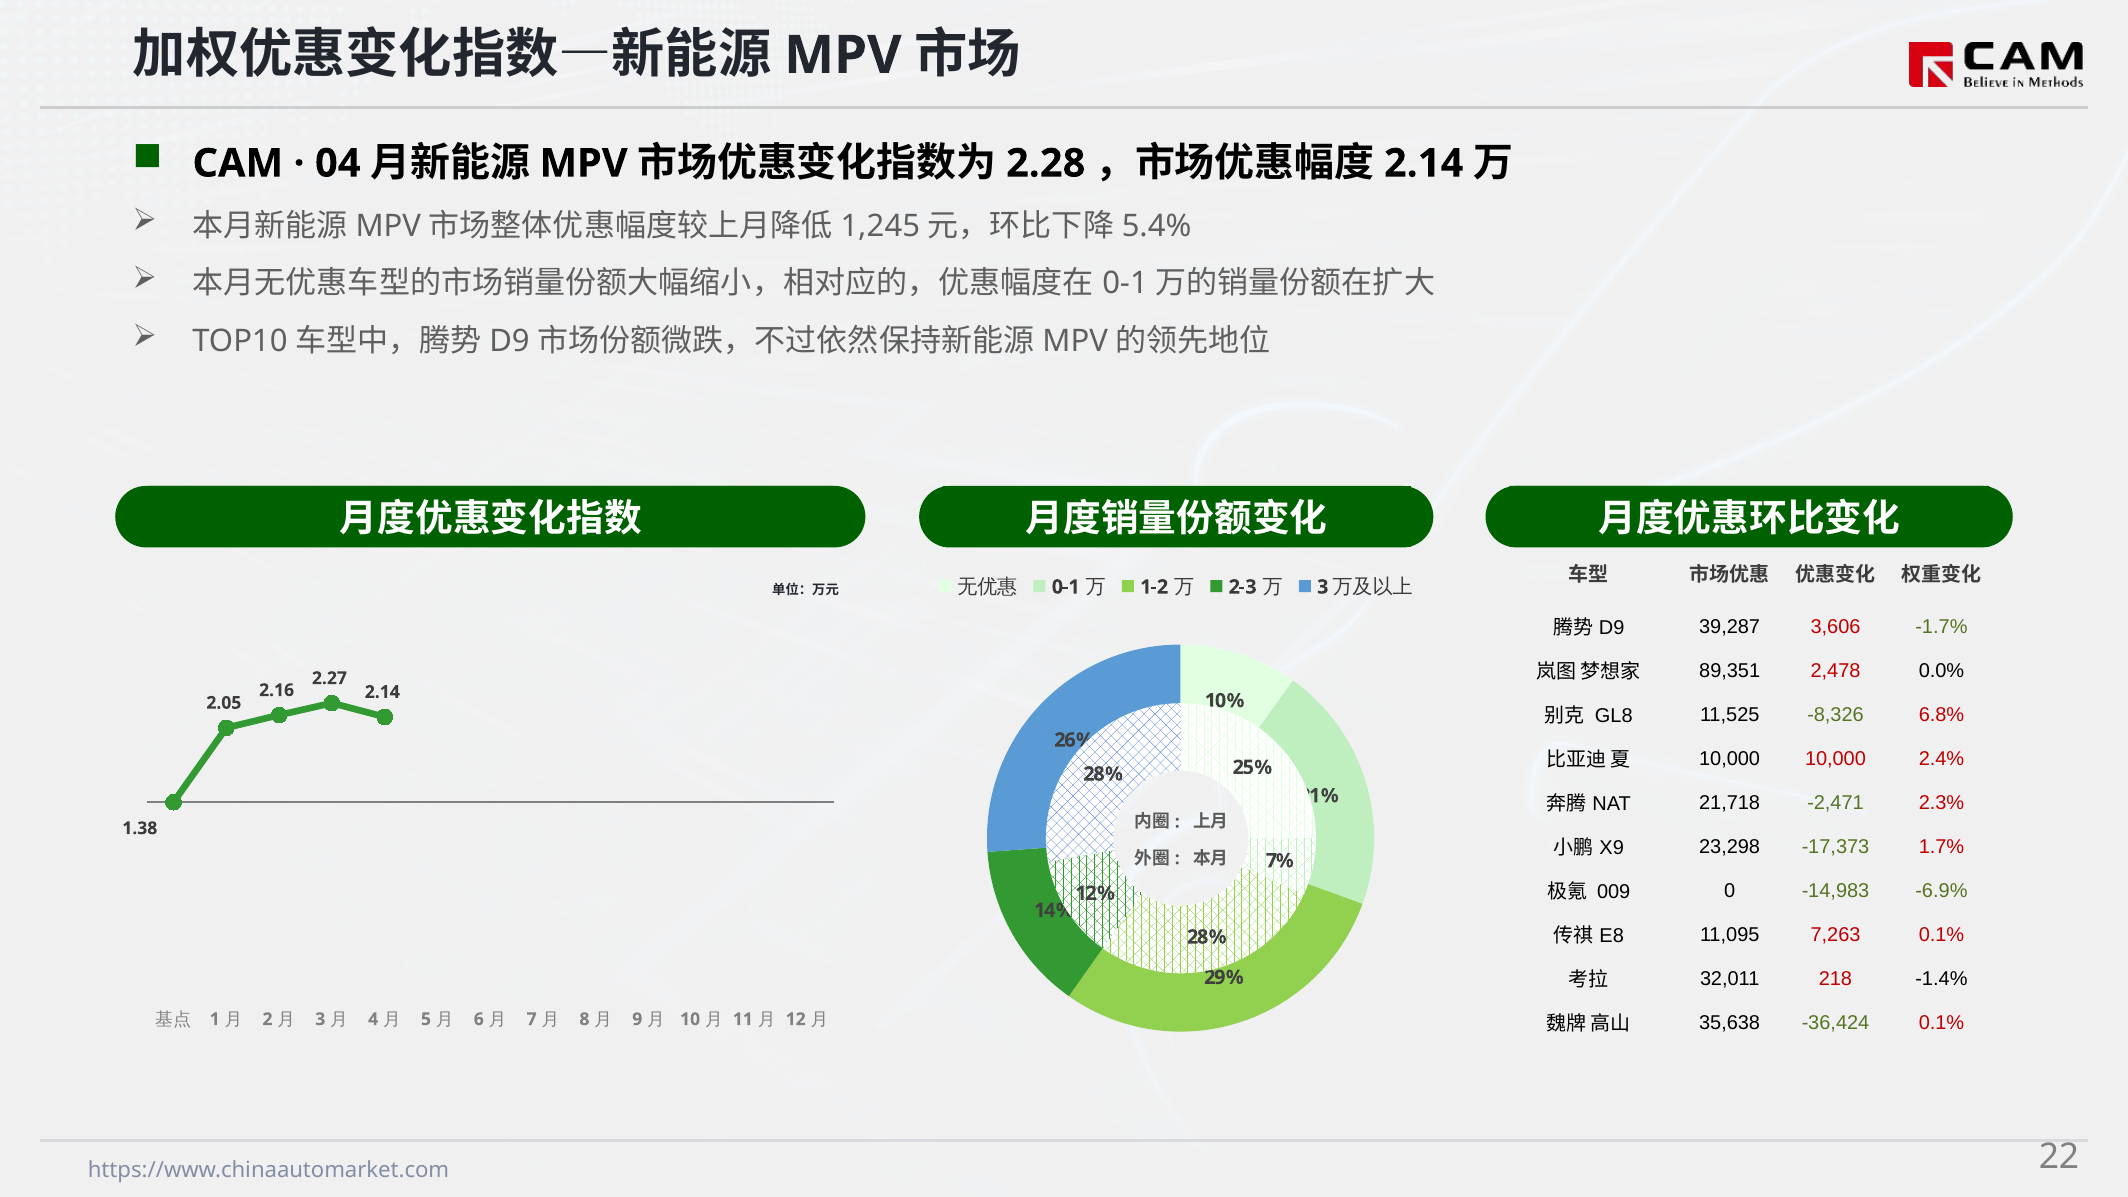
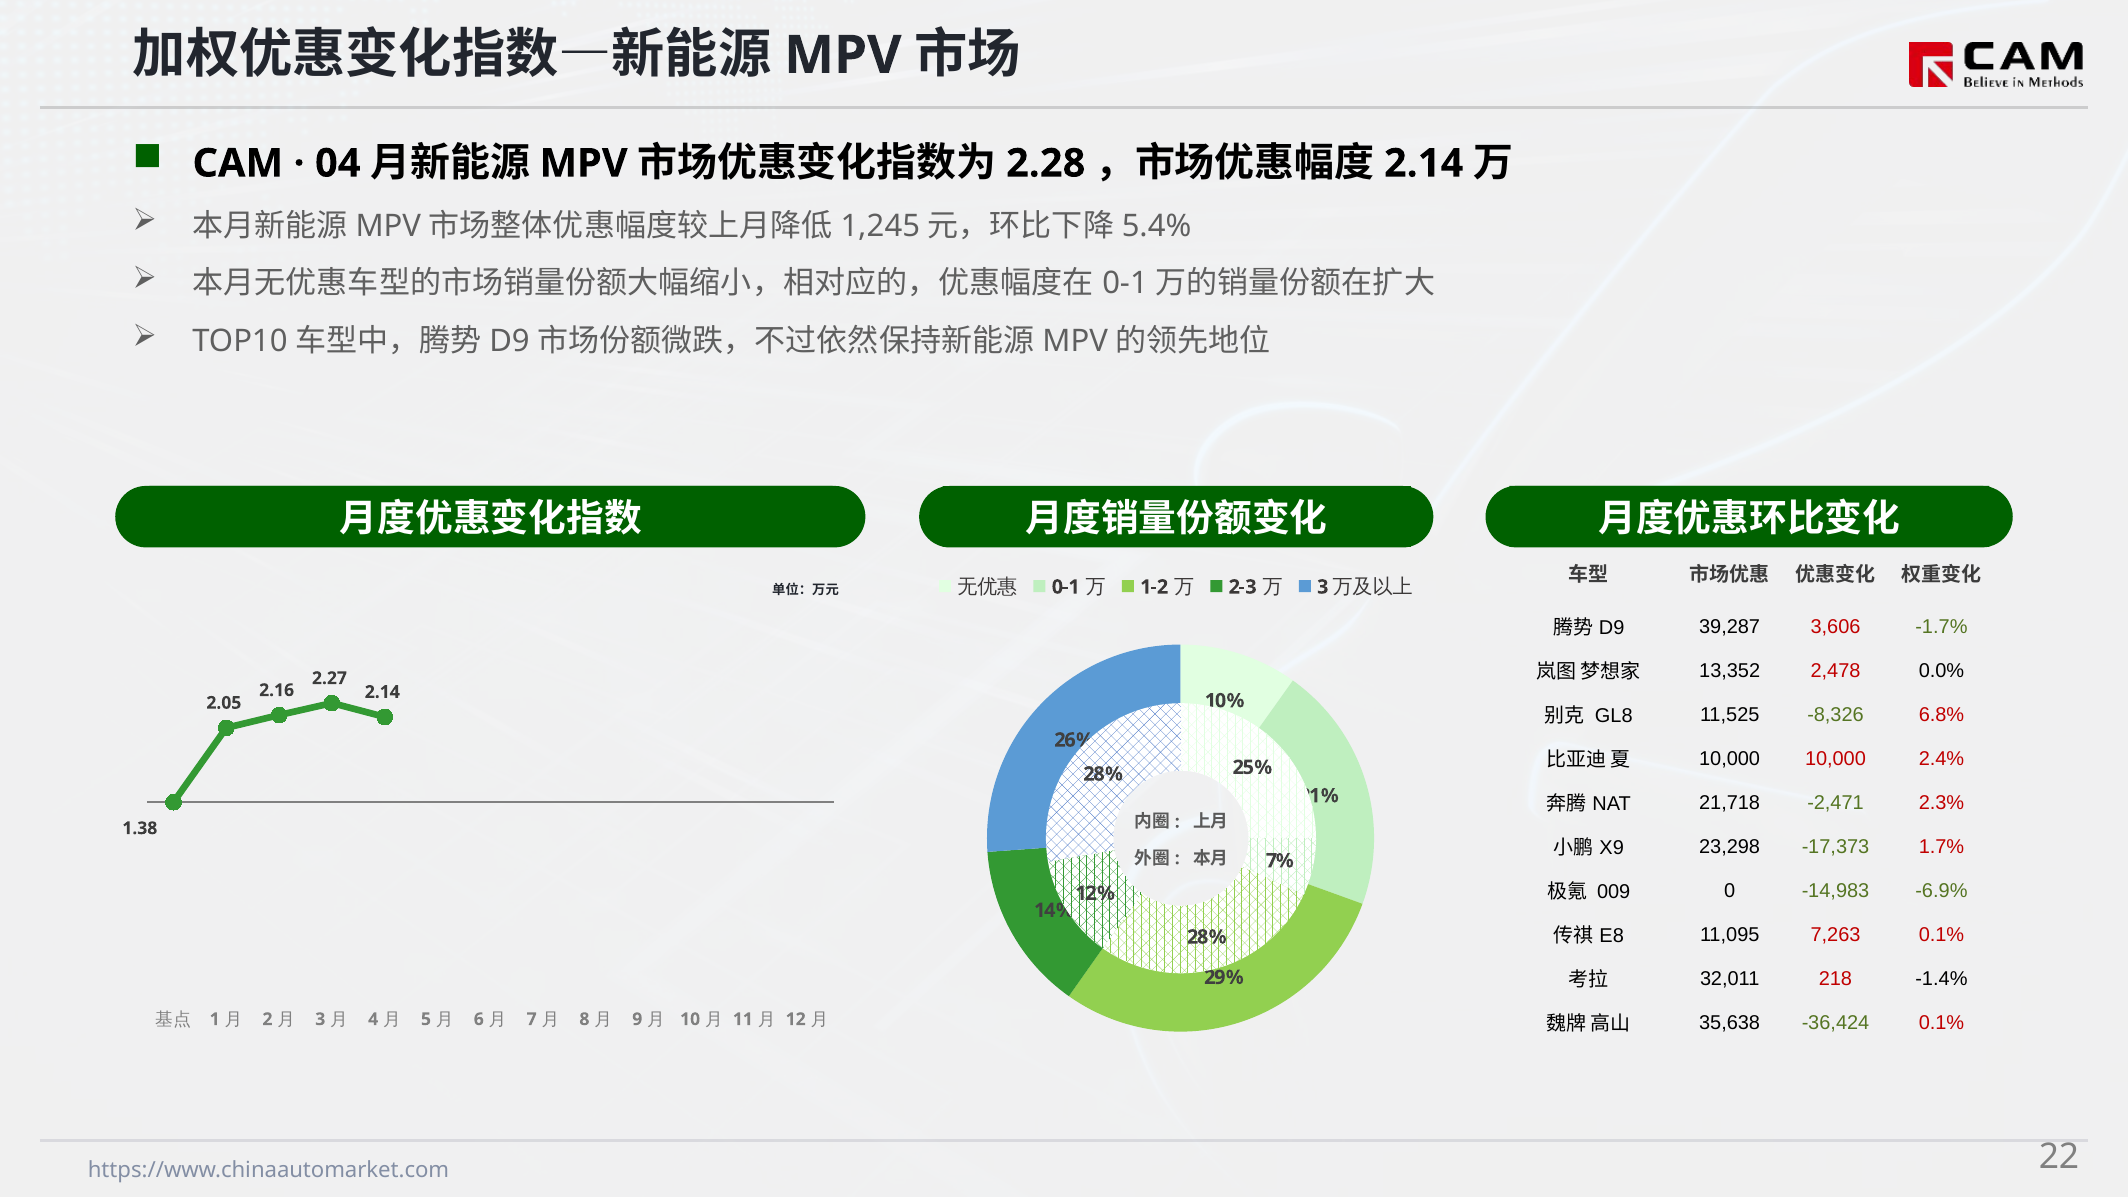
89,351: 89,351 -> 13,352 (1730, 671)
